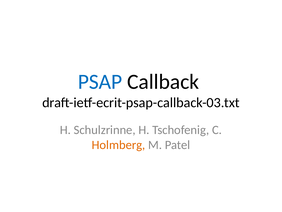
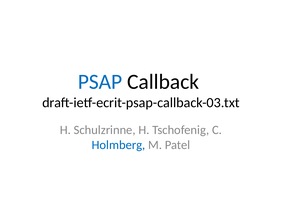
Holmberg colour: orange -> blue (119, 145)
